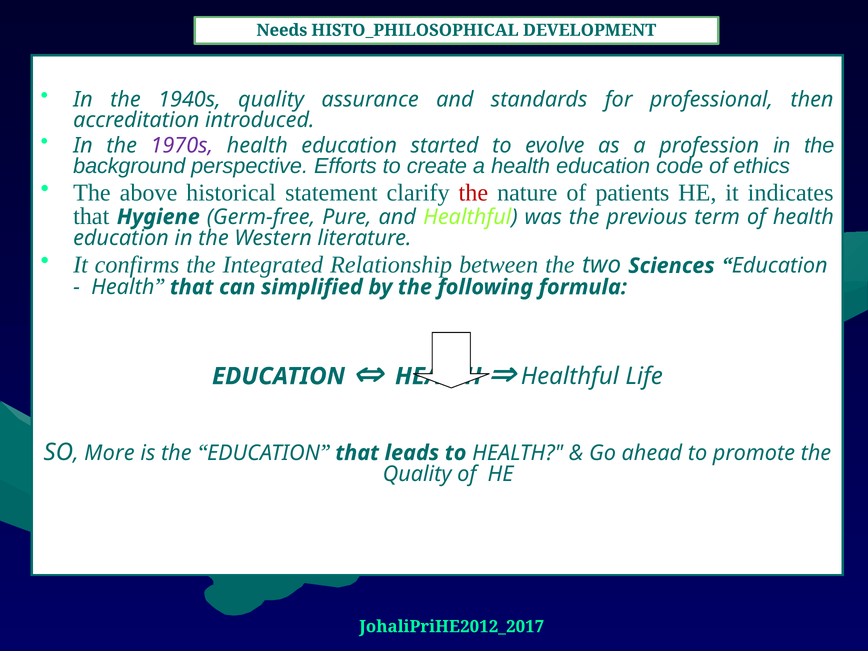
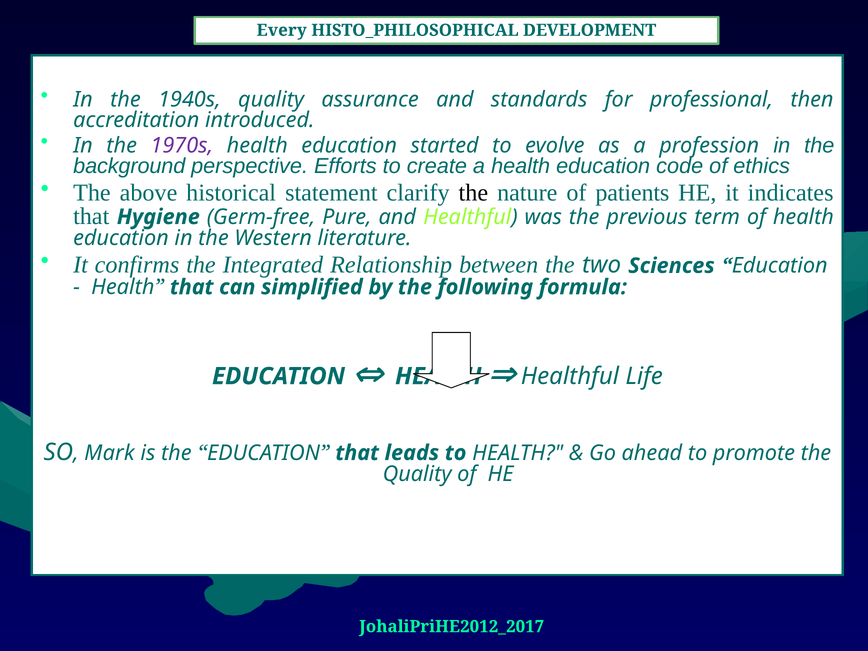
Needs: Needs -> Every (282, 30)
the colour: red -> black (473, 193)
More: More -> Mark (109, 453)
